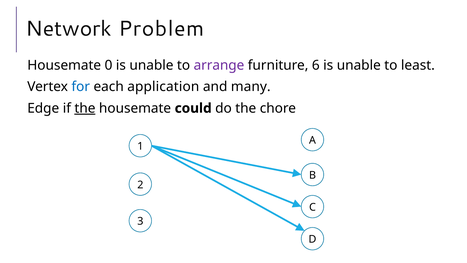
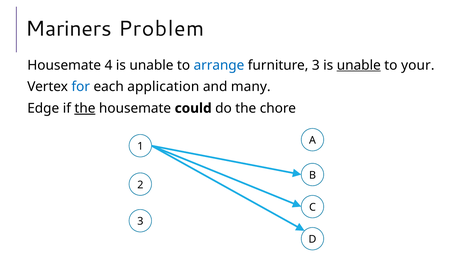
Network: Network -> Mariners (69, 29)
0: 0 -> 4 (108, 65)
arrange colour: purple -> blue (219, 65)
furniture 6: 6 -> 3 (316, 65)
unable underline: none -> present (359, 65)
least: least -> your (418, 65)
